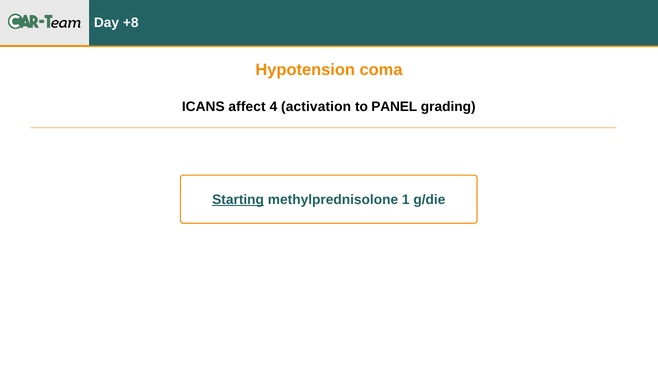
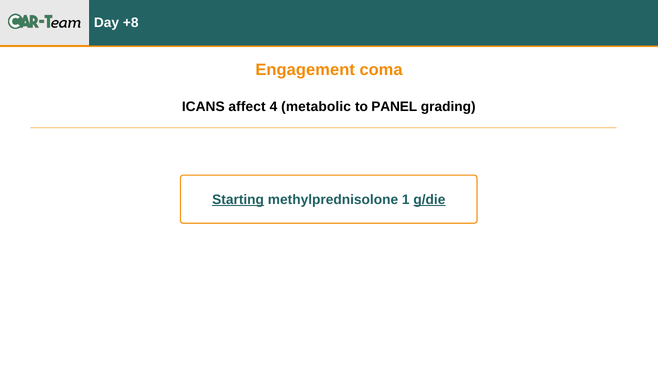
Hypotension: Hypotension -> Engagement (305, 70)
activation: activation -> metabolic (316, 107)
g/die underline: none -> present (429, 200)
